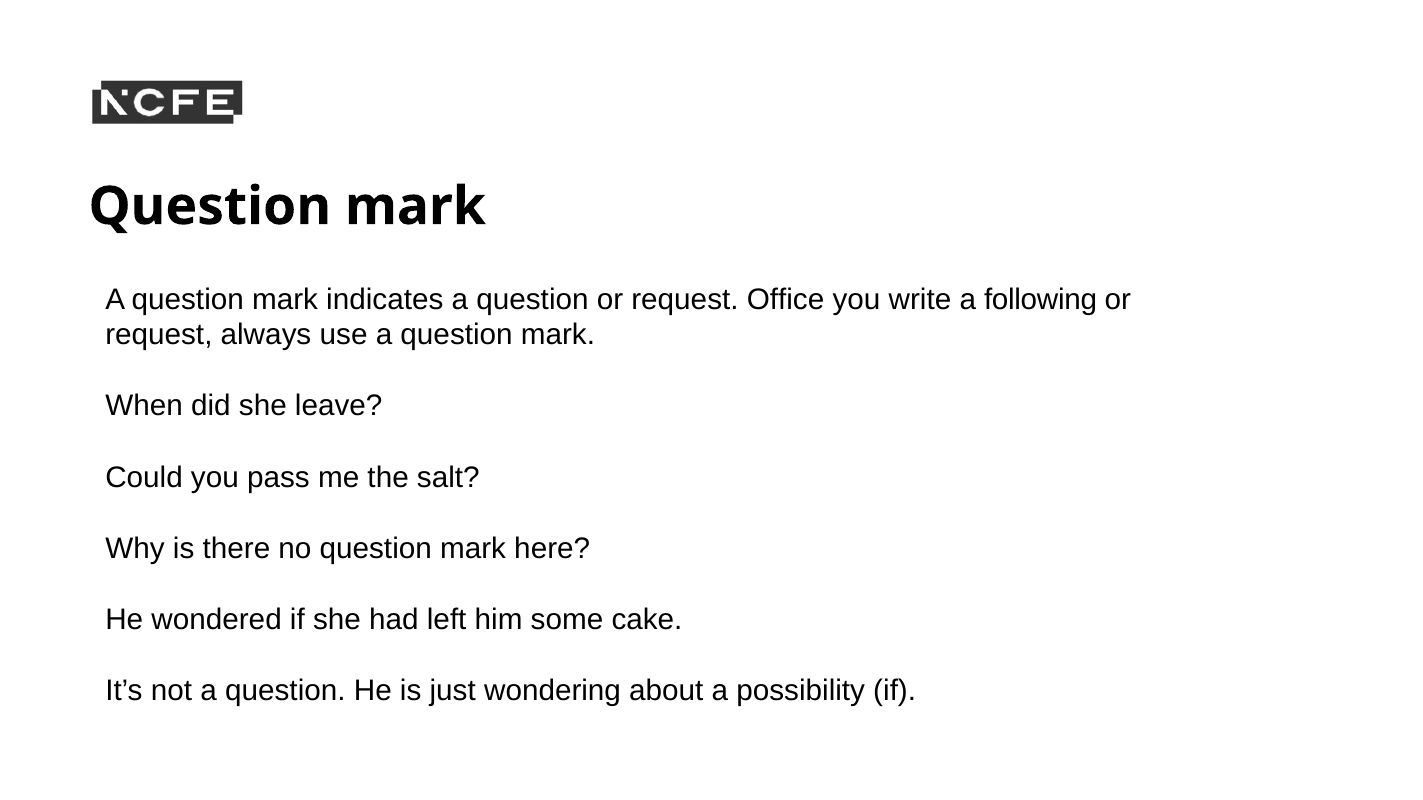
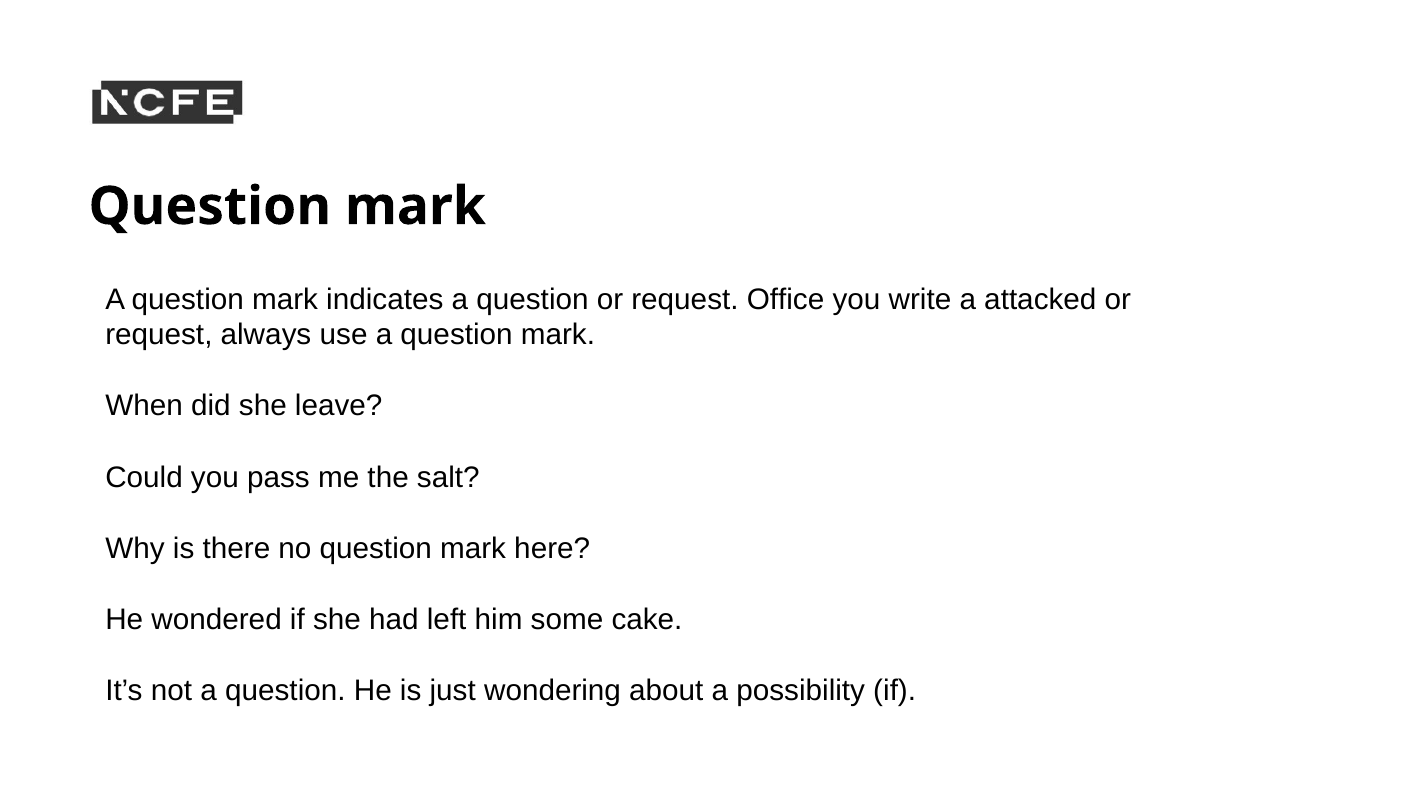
following: following -> attacked (1040, 300)
